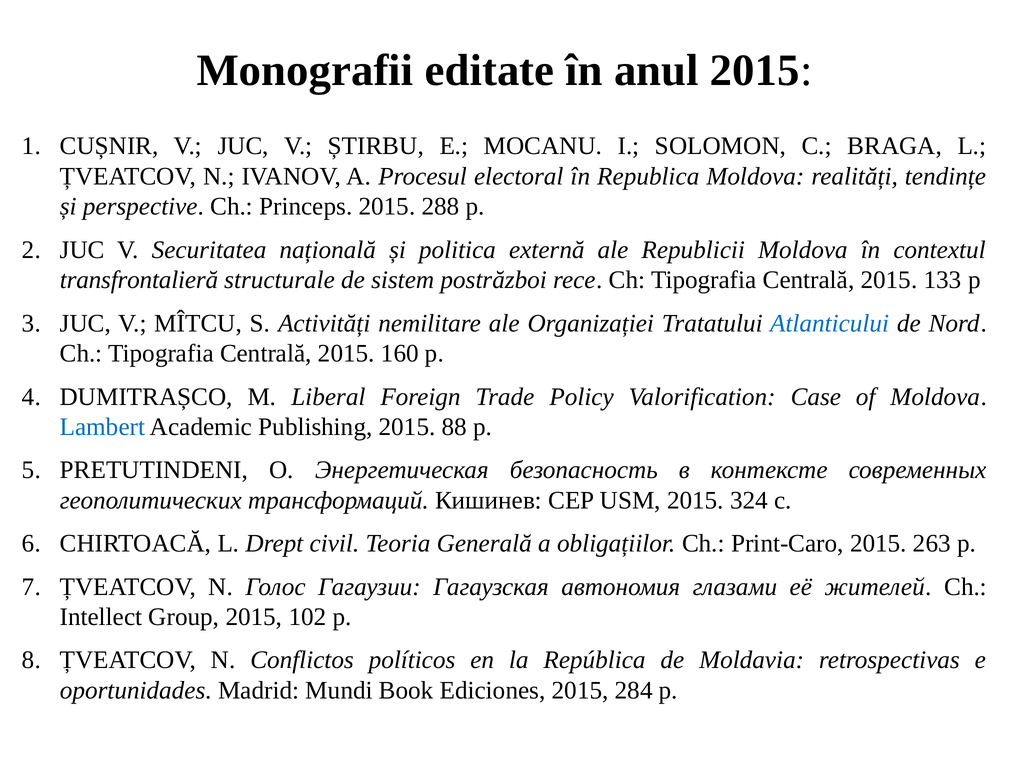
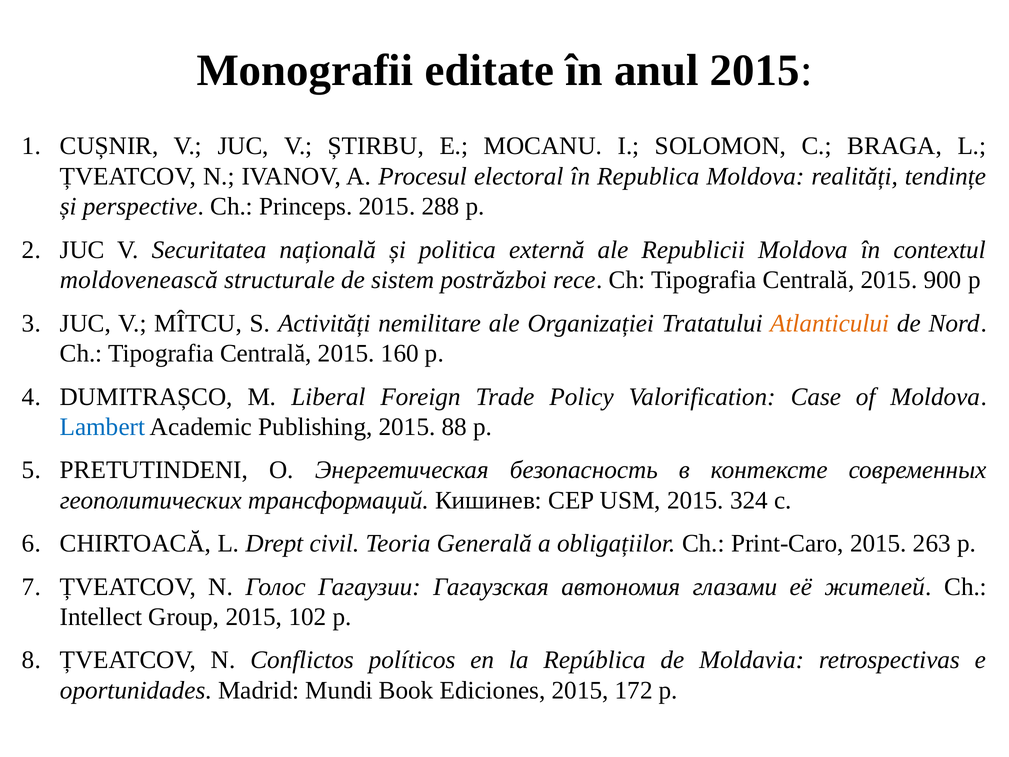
transfrontalieră: transfrontalieră -> moldovenească (139, 280)
133: 133 -> 900 (943, 280)
Atlanticului colour: blue -> orange (830, 323)
284: 284 -> 172 (634, 690)
